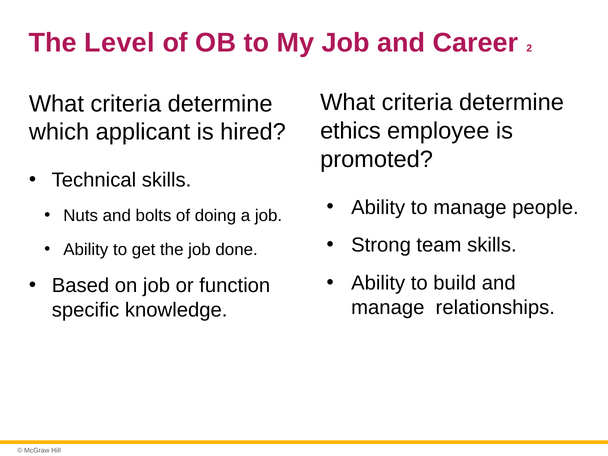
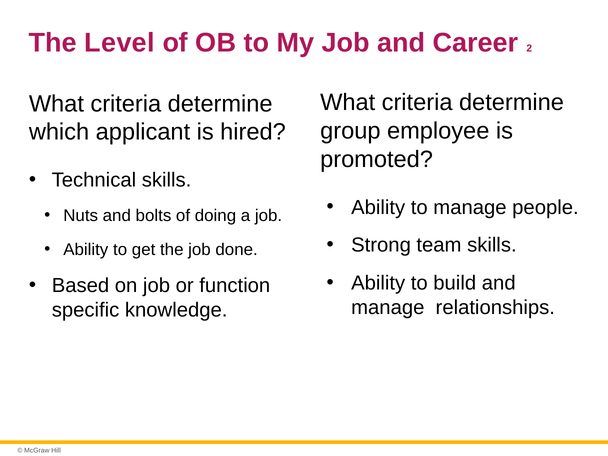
ethics: ethics -> group (350, 131)
